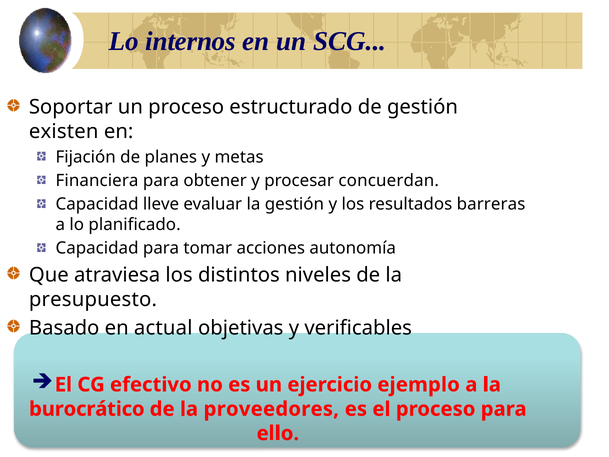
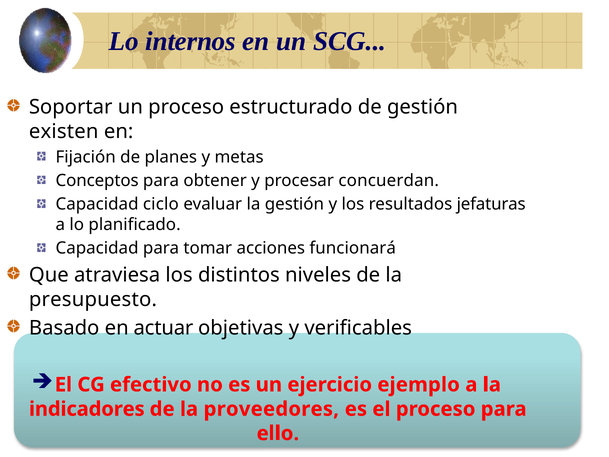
Financiera: Financiera -> Conceptos (97, 181)
lleve: lleve -> ciclo (161, 204)
barreras: barreras -> jefaturas (491, 204)
autonomía: autonomía -> funcionará (353, 248)
actual: actual -> actuar (163, 328)
burocrático: burocrático -> indicadores (87, 409)
